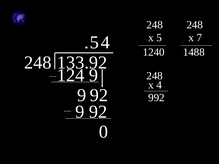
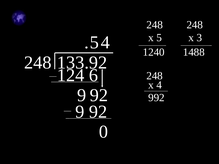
7: 7 -> 3 (199, 38)
124 9: 9 -> 6 (93, 75)
